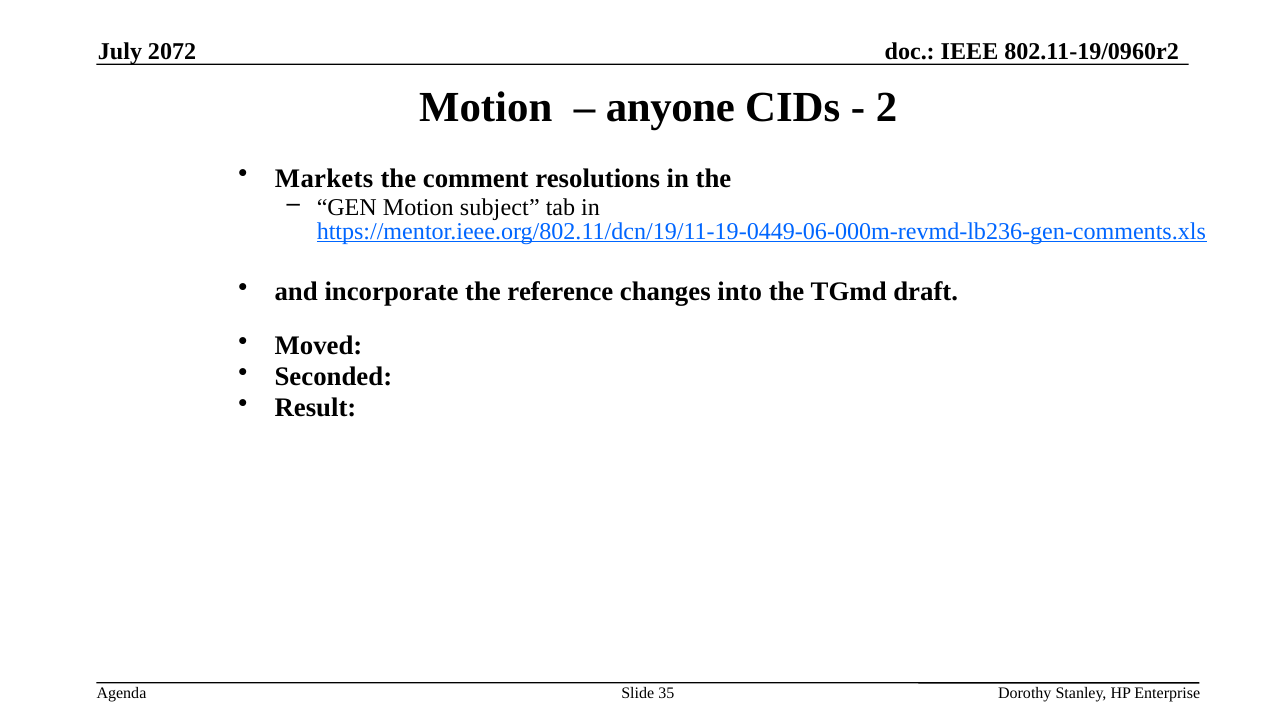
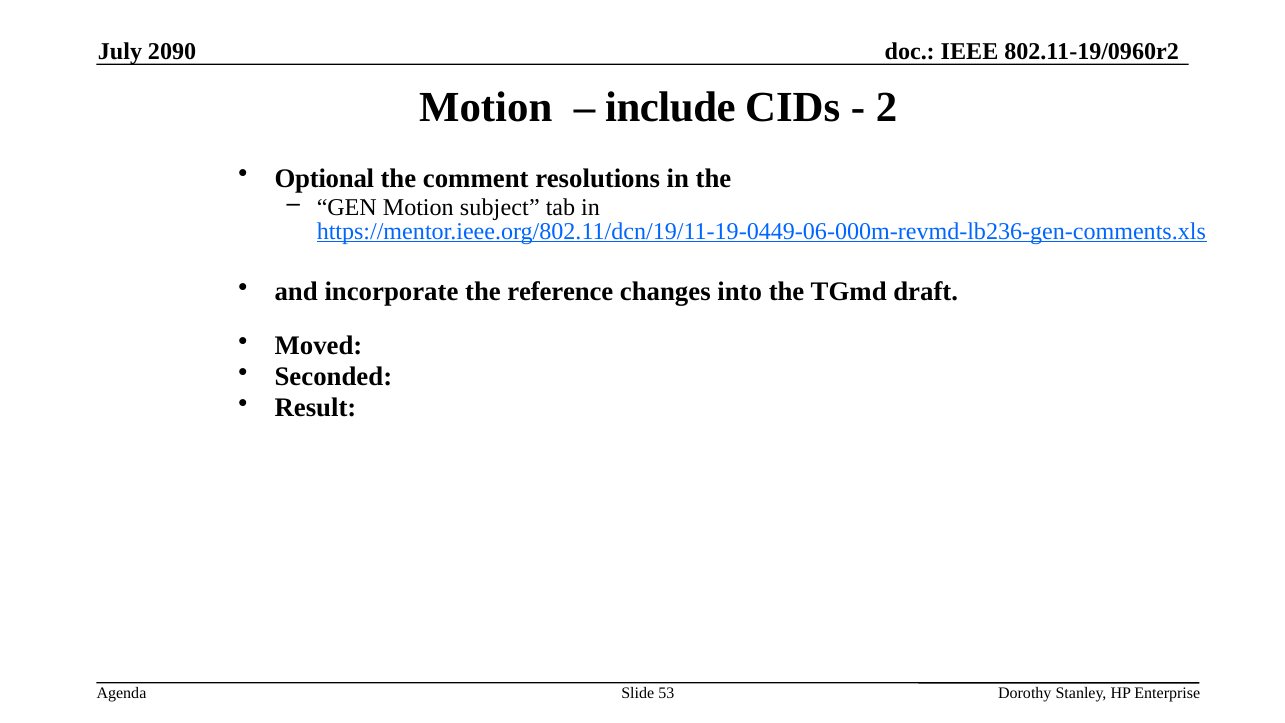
2072: 2072 -> 2090 (172, 51)
anyone: anyone -> include (670, 107)
Markets: Markets -> Optional (324, 178)
35: 35 -> 53 (666, 693)
